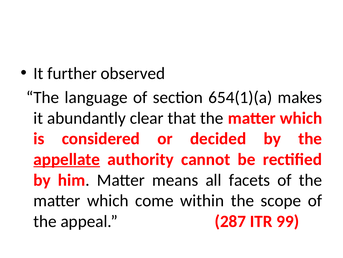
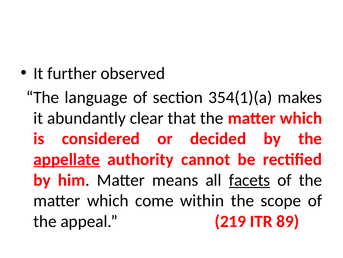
654(1)(a: 654(1)(a -> 354(1)(a (240, 97)
facets underline: none -> present (250, 180)
287: 287 -> 219 (230, 221)
99: 99 -> 89 (288, 221)
